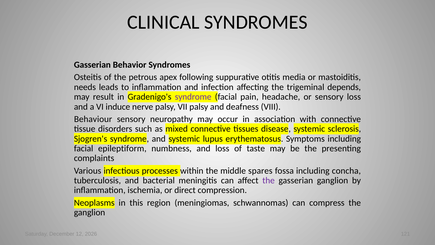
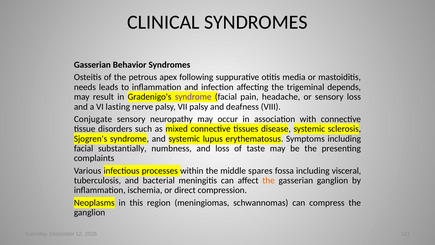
induce: induce -> lasting (118, 107)
Behaviour: Behaviour -> Conjugate (93, 119)
epileptiform: epileptiform -> substantially (122, 148)
concha: concha -> visceral (346, 170)
the colour: purple -> orange (269, 180)
